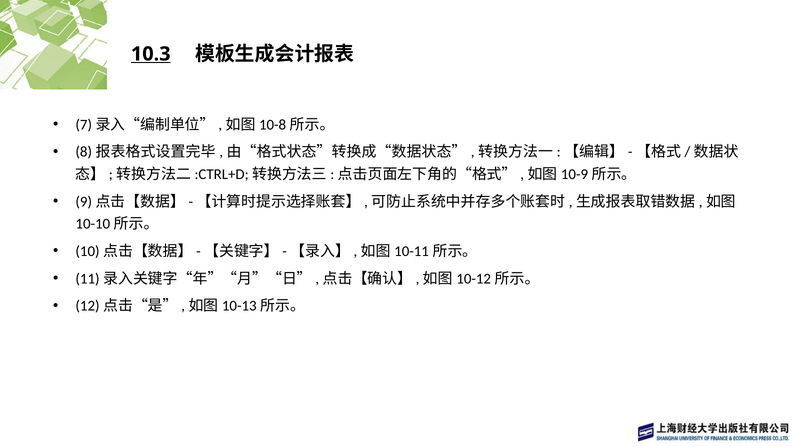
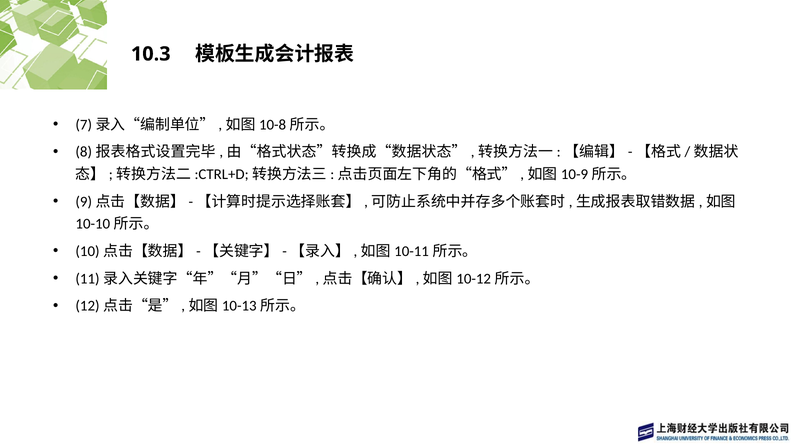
10.3 underline: present -> none (151, 54)
